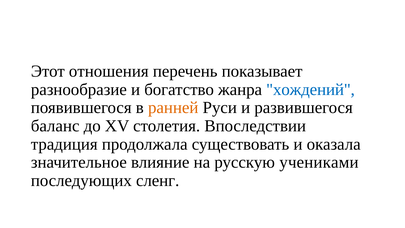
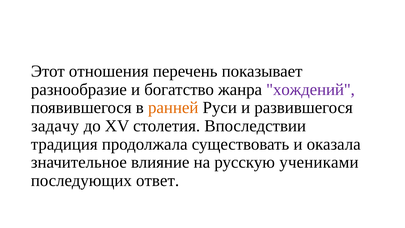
хождений colour: blue -> purple (311, 89)
баланс: баланс -> задачу (55, 126)
сленг: сленг -> ответ (158, 180)
